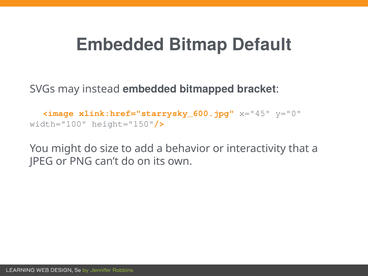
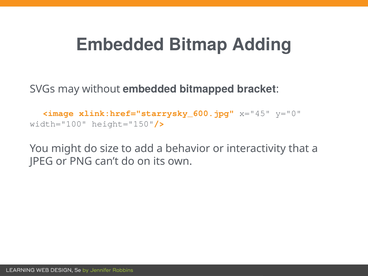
Default: Default -> Adding (262, 45)
instead: instead -> without (101, 89)
